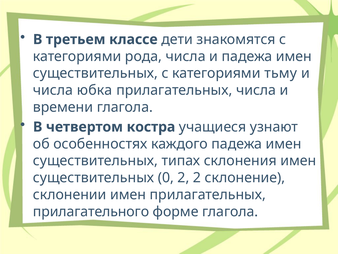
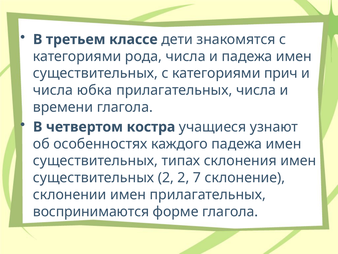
тьму: тьму -> прич (281, 73)
существительных 0: 0 -> 2 (166, 177)
2 2: 2 -> 7 (197, 177)
прилагательного: прилагательного -> воспринимаются (91, 211)
